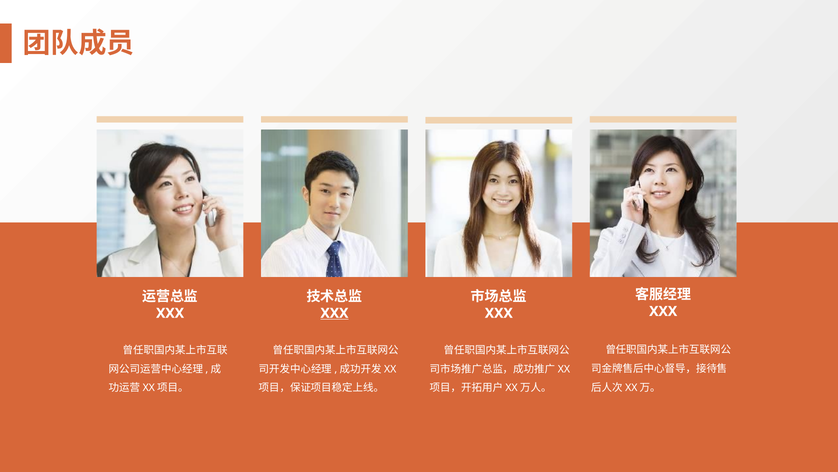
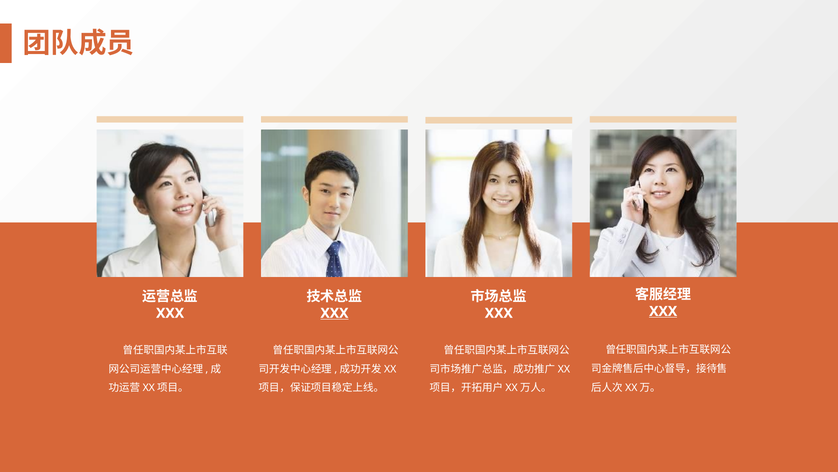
XXX underline: none -> present (663, 311)
